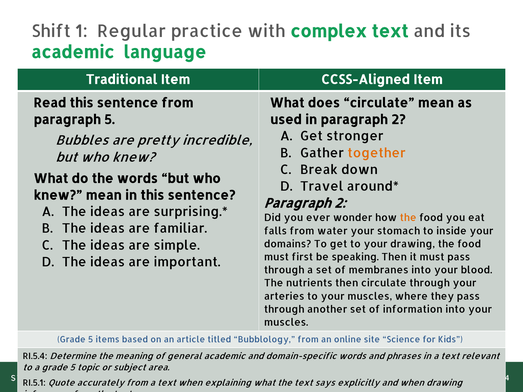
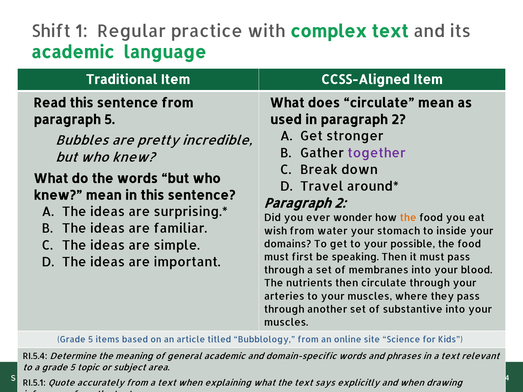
together colour: orange -> purple (377, 153)
falls: falls -> wish (276, 231)
your drawing: drawing -> possible (413, 244)
information: information -> substantive (413, 310)
